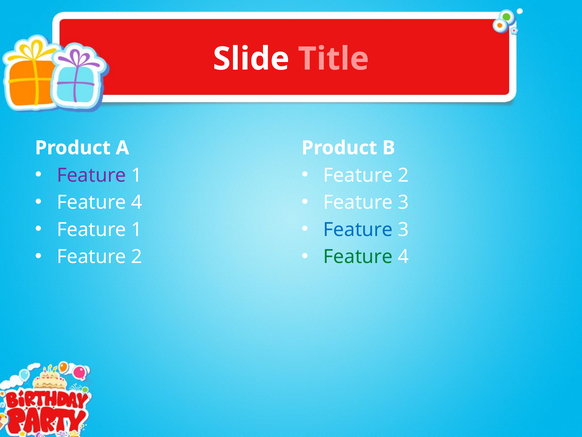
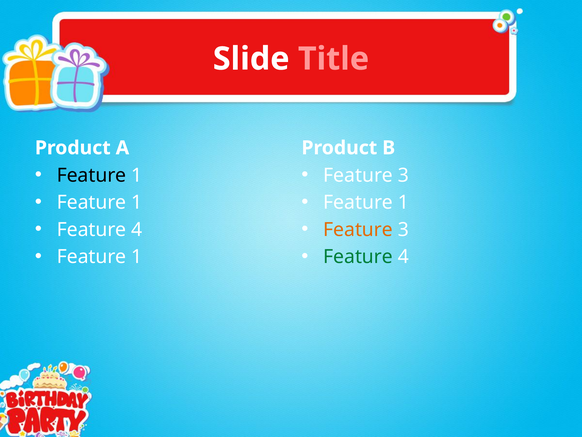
Feature colour: purple -> black (92, 175)
2: 2 -> 3 (403, 175)
4: 4 -> 1 (137, 202)
3: 3 -> 1 (403, 202)
1: 1 -> 4 (137, 229)
Feature colour: blue -> orange (358, 229)
2: 2 -> 1 (137, 257)
